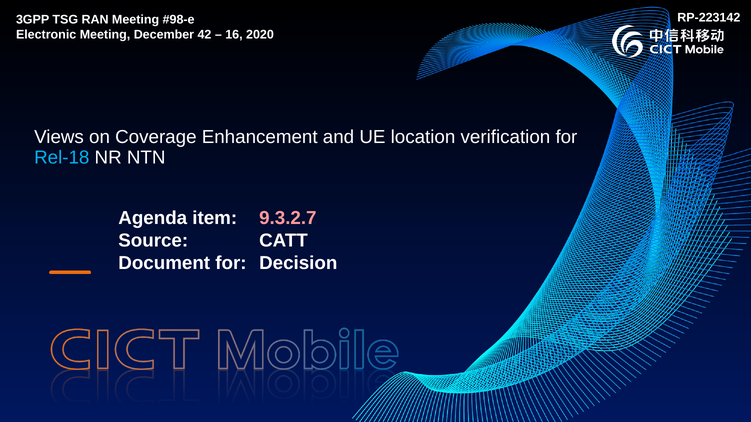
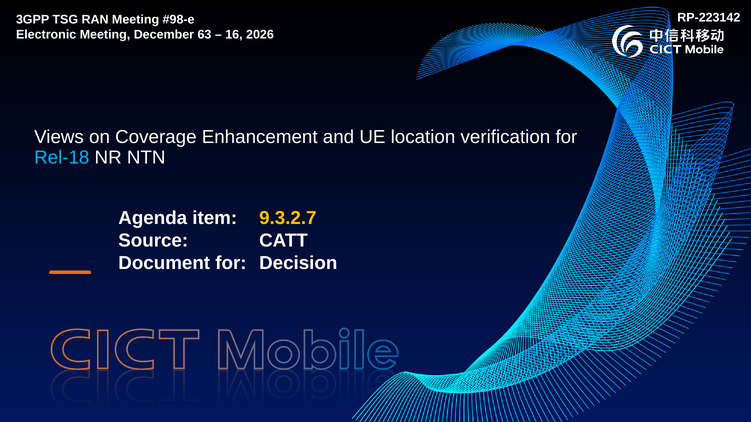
42: 42 -> 63 (204, 35)
2020: 2020 -> 2026 (260, 35)
9.3.2.7 colour: pink -> yellow (288, 218)
